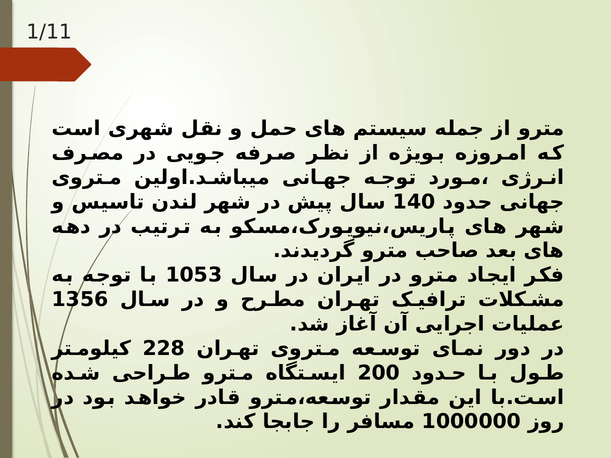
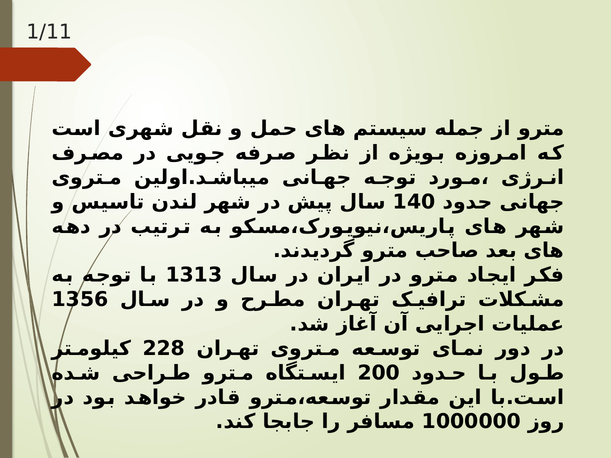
1053: 1053 -> 1313 (194, 275)
